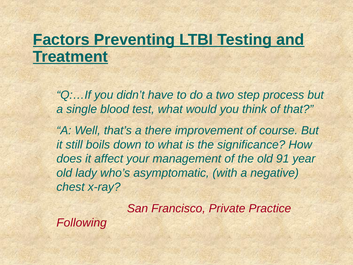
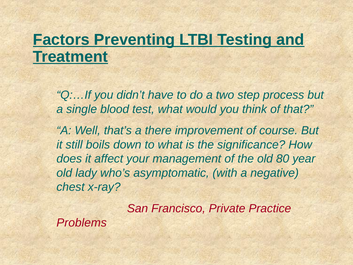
91: 91 -> 80 (283, 159)
Following: Following -> Problems (82, 222)
